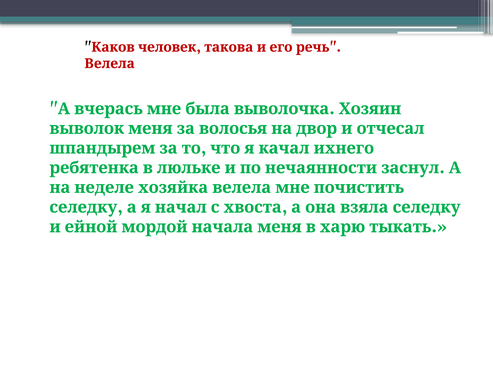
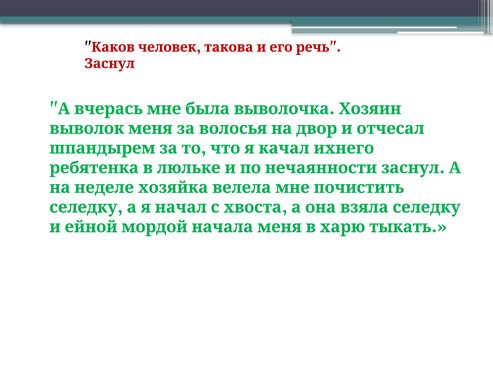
Велела: Велела -> Заснул (110, 64)
